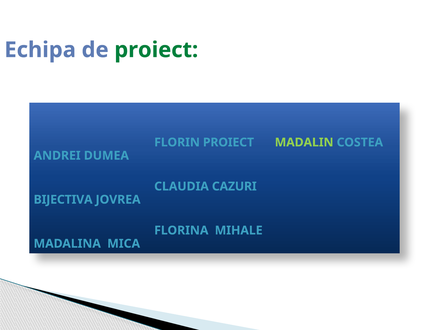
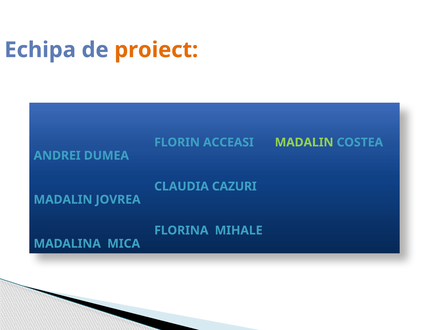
proiect colour: green -> orange (156, 50)
FLORIN PROIECT: PROIECT -> ACCEASI (228, 142)
BIJECTIVA: BIJECTIVA -> MADALIN (63, 200)
